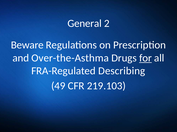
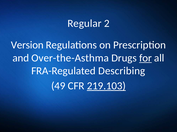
General: General -> Regular (84, 23)
Beware: Beware -> Version (27, 45)
219.103 underline: none -> present (106, 86)
